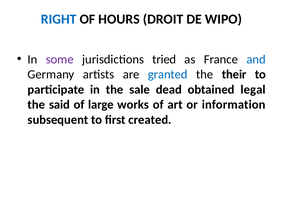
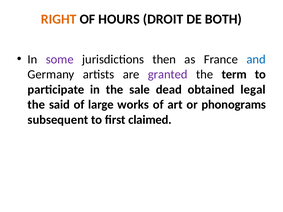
RIGHT colour: blue -> orange (59, 19)
WIPO: WIPO -> BOTH (223, 19)
tried: tried -> then (164, 59)
granted colour: blue -> purple (168, 74)
their: their -> term (234, 74)
information: information -> phonograms (234, 105)
created: created -> claimed (150, 120)
